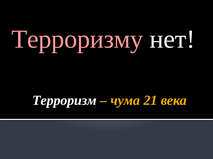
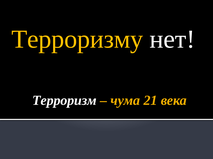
Терроризму colour: pink -> yellow (77, 39)
